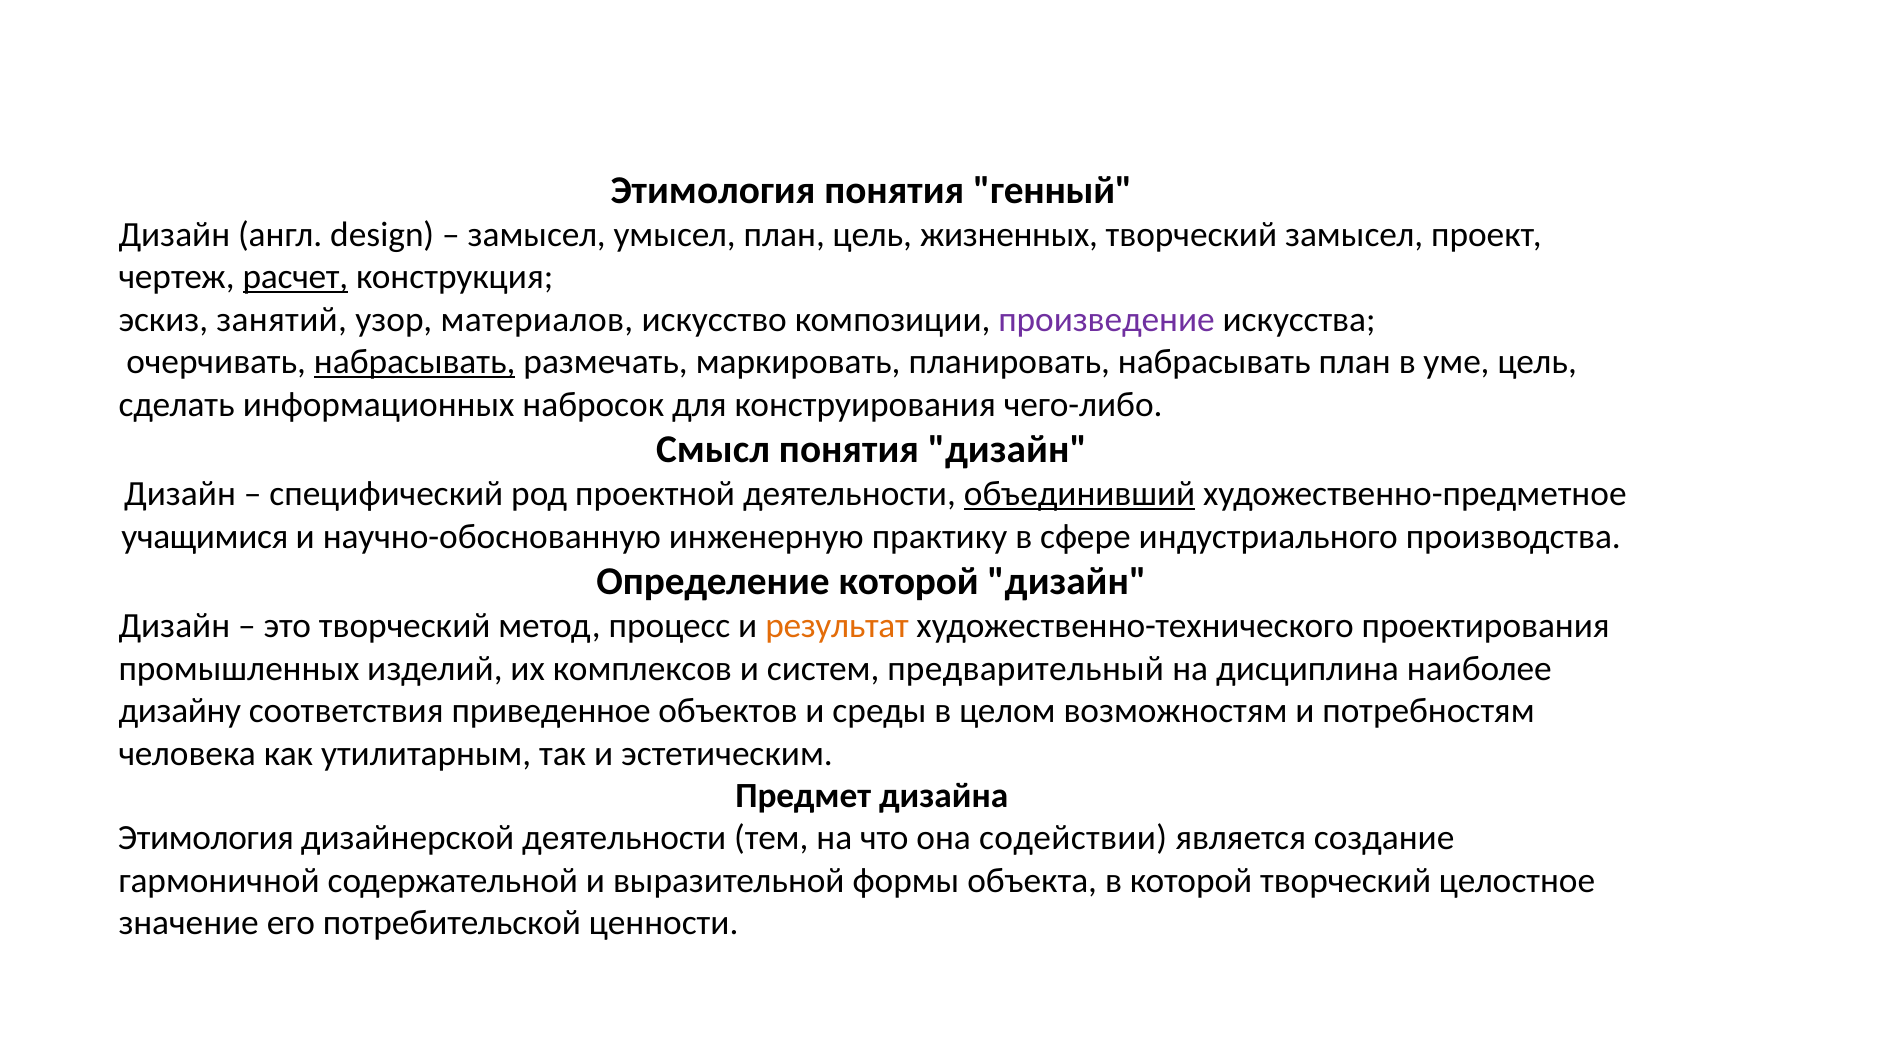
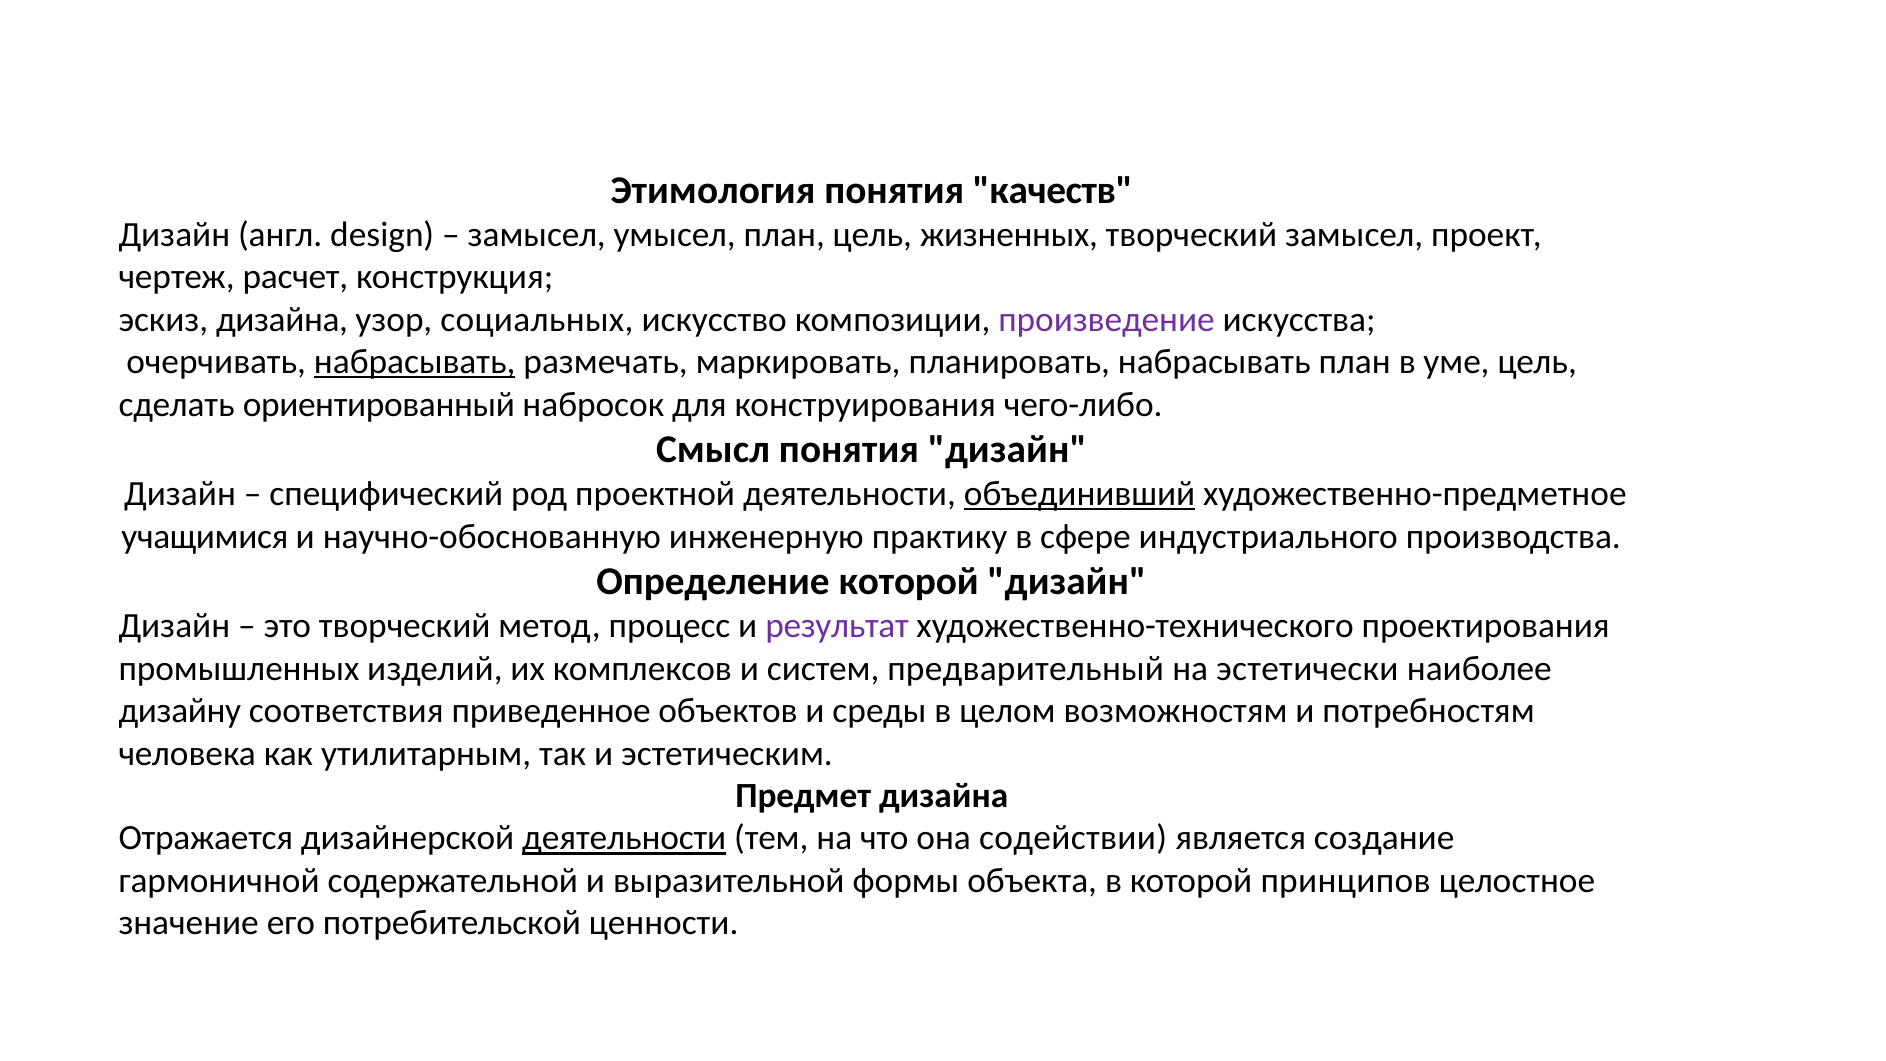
генный: генный -> качеств (1053, 190)
расчет underline: present -> none (295, 277)
эскиз занятий: занятий -> дизайна (282, 319)
материалов: материалов -> социальных (537, 319)
информационных: информационных -> ориентированный (379, 404)
результат colour: orange -> purple (837, 626)
дисциплина: дисциплина -> эстетически (1307, 668)
Этимология: Этимология -> Отражается (206, 838)
деятельности underline: none -> present (624, 838)
которой творческий: творческий -> принципов (1345, 881)
